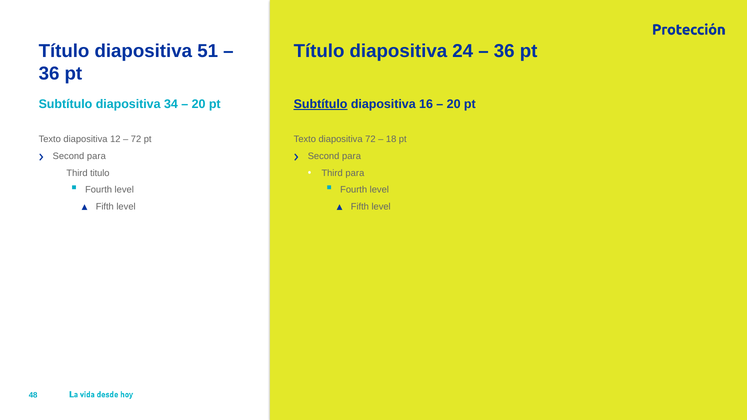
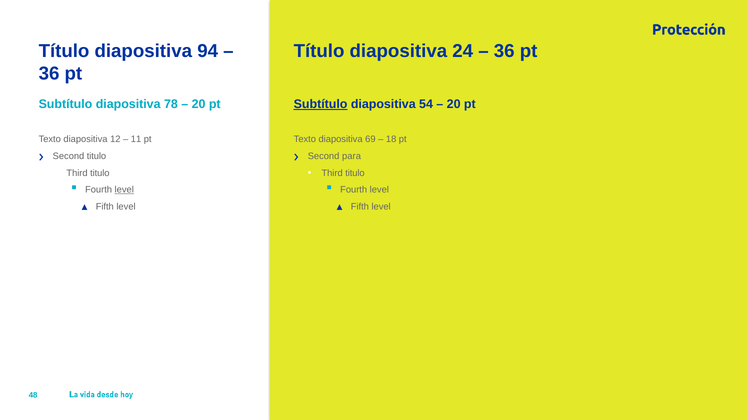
51: 51 -> 94 (208, 51)
34: 34 -> 78 (171, 104)
16: 16 -> 54 (426, 104)
72: 72 -> 11 (136, 139)
diapositiva 72: 72 -> 69 (370, 139)
para: para -> titulo (96, 156)
para: para -> titulo (355, 173)
level underline: none -> present (124, 190)
